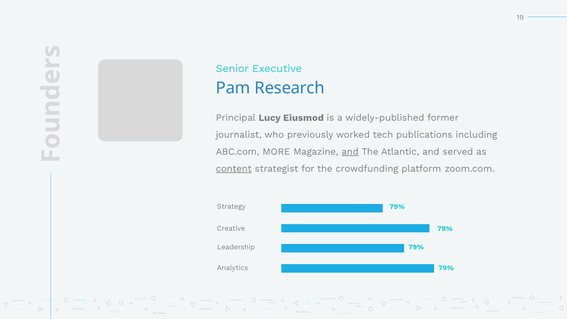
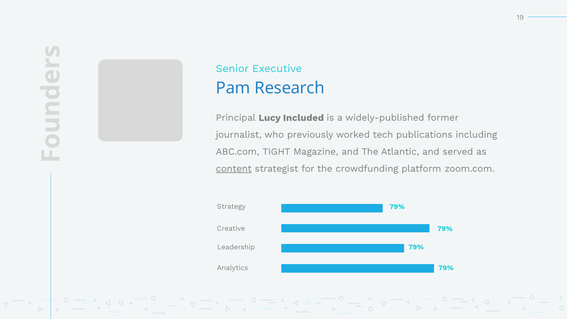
Eiusmod: Eiusmod -> Included (303, 118)
MORE: MORE -> TIGHT (276, 152)
and underline: present -> none (350, 152)
